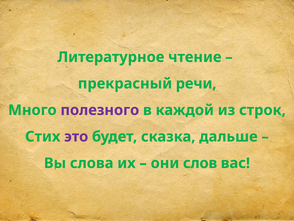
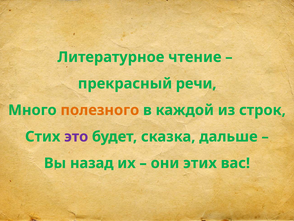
полезного colour: purple -> orange (100, 110)
слова: слова -> назад (92, 163)
слов: слов -> этих (200, 163)
